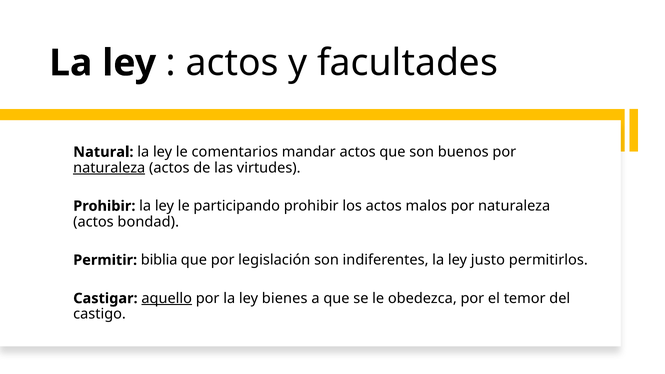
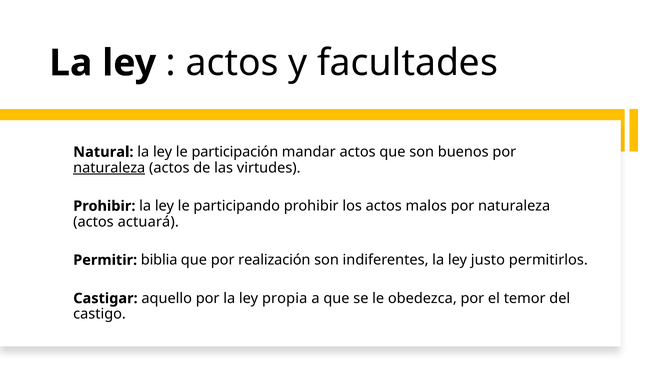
comentarios: comentarios -> participación (235, 152)
bondad: bondad -> actuará (148, 222)
legislación: legislación -> realización (274, 260)
aquello underline: present -> none (167, 298)
bienes: bienes -> propia (285, 298)
